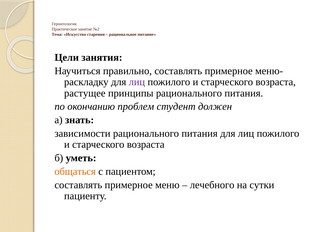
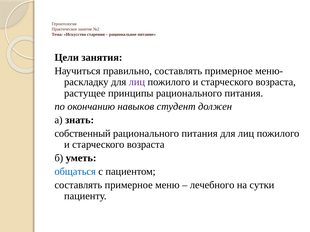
проблем: проблем -> навыков (136, 107)
зависимости: зависимости -> собственный (83, 134)
общаться colour: orange -> blue (75, 172)
